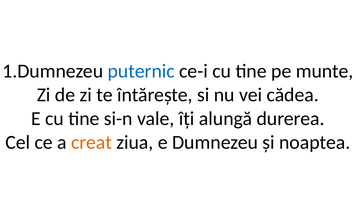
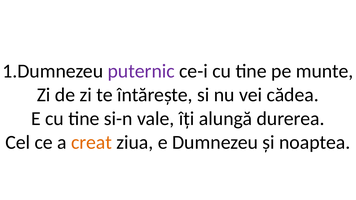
puternic colour: blue -> purple (141, 71)
